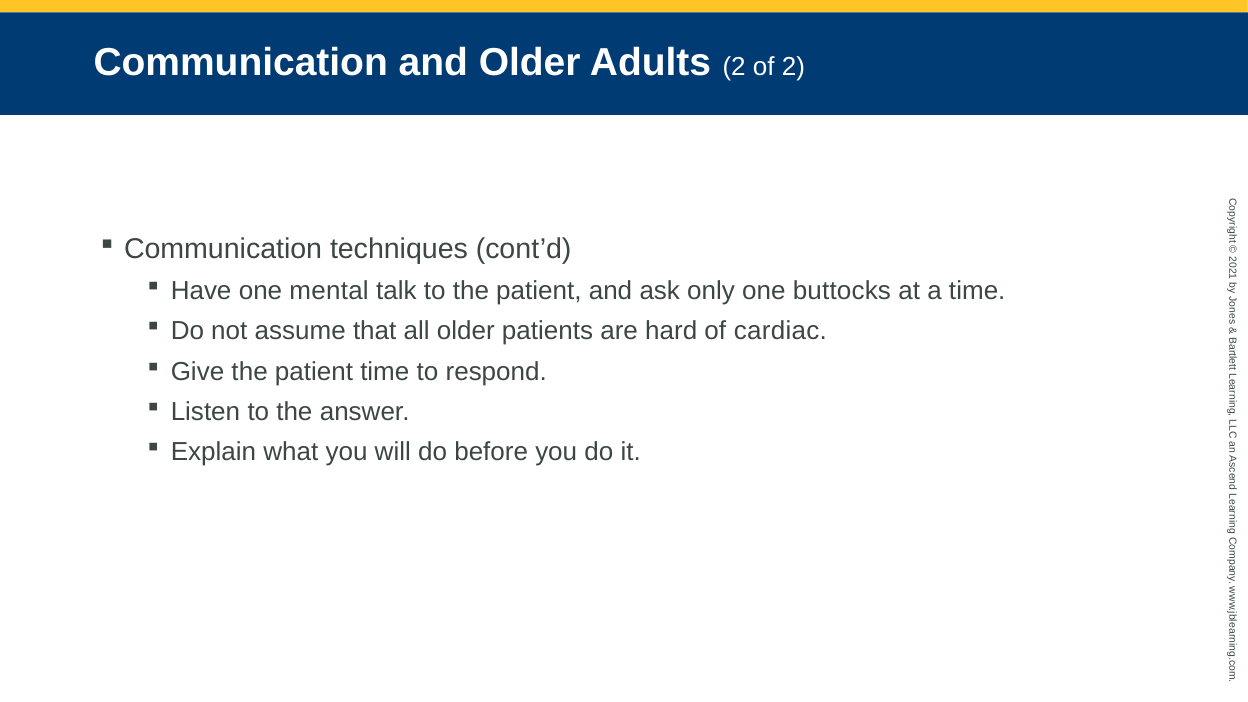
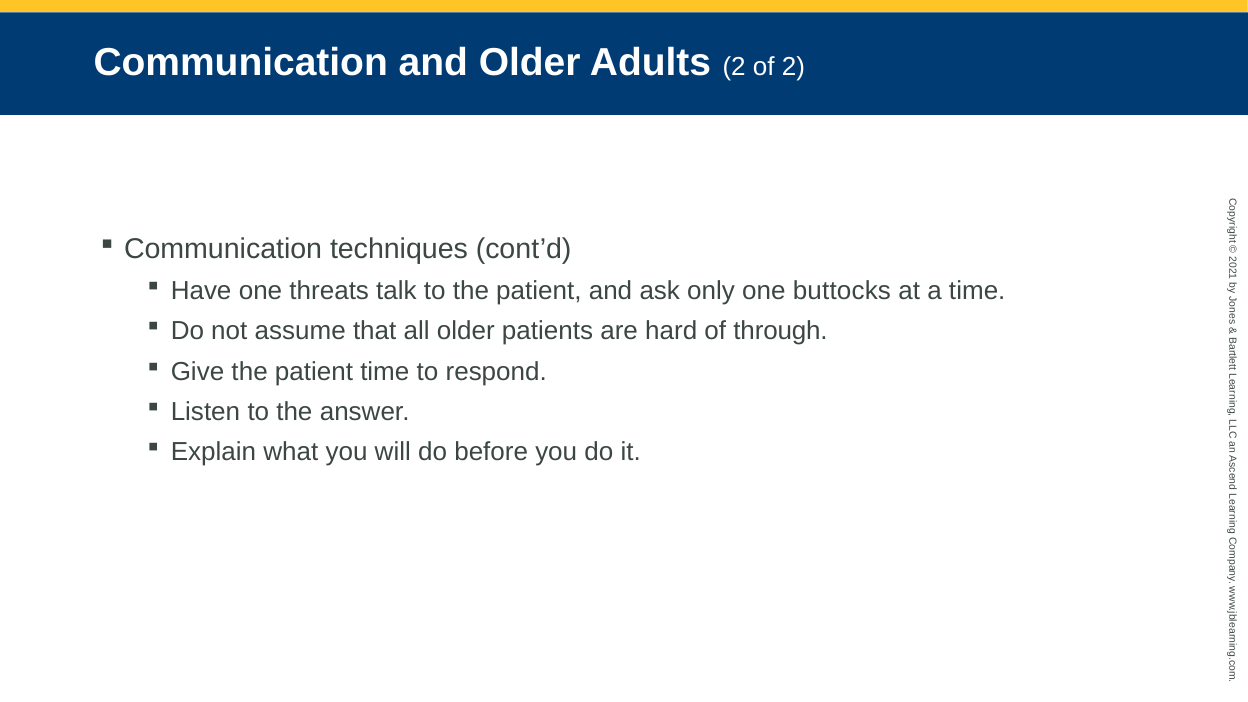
mental: mental -> threats (329, 291)
cardiac: cardiac -> through (781, 331)
